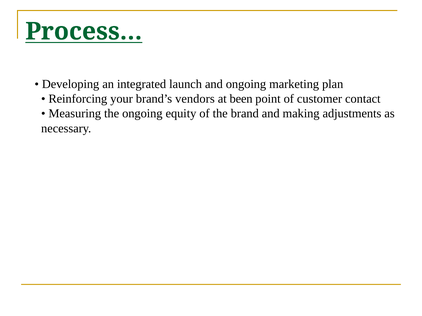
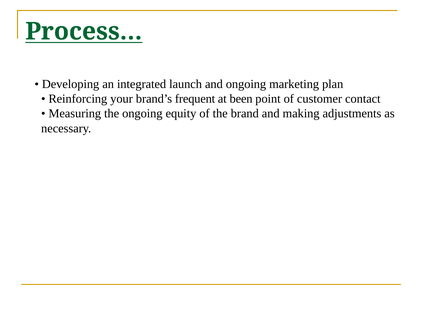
vendors: vendors -> frequent (195, 99)
